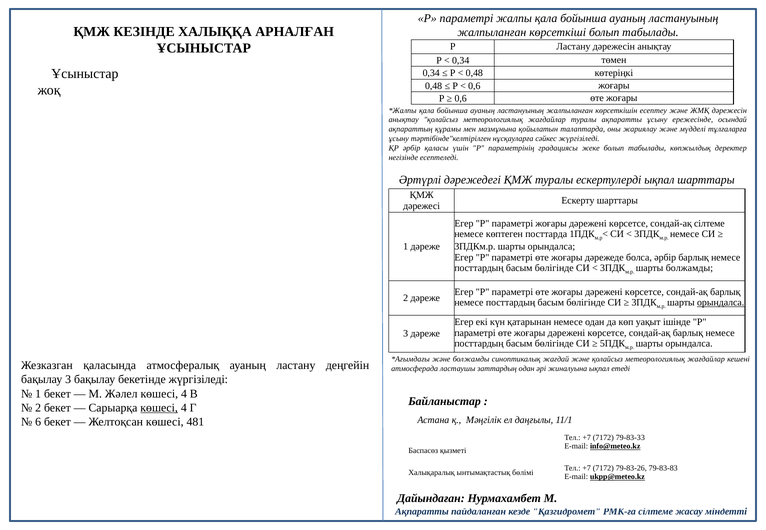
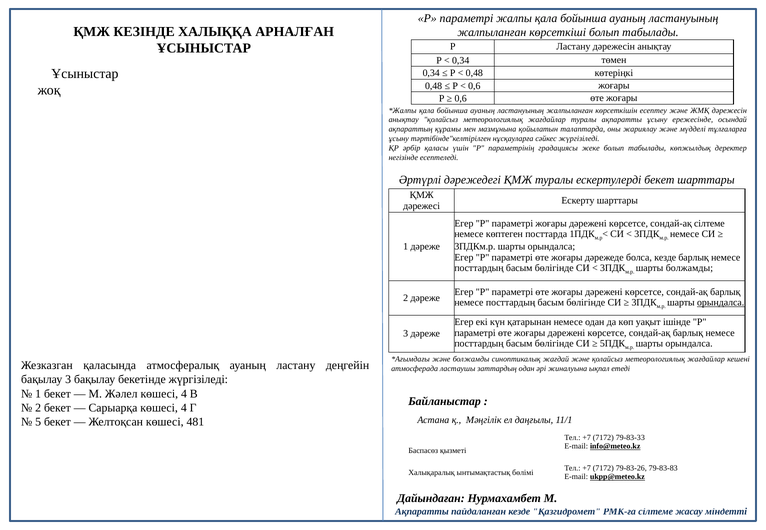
ескертулерді ықпал: ықпал -> бекет (659, 180)
болса әрбір: әрбір -> кезде (665, 258)
көшесі underline: present -> none (159, 408)
6: 6 -> 5 (38, 422)
